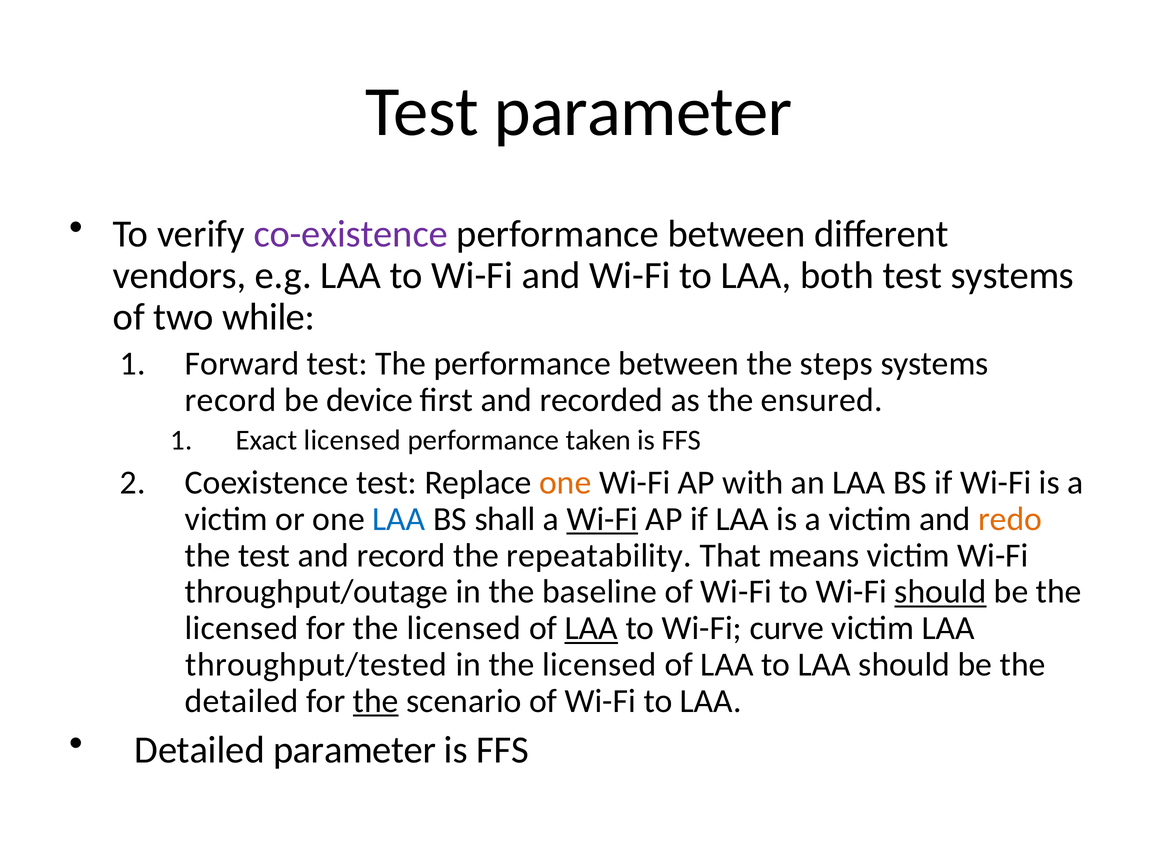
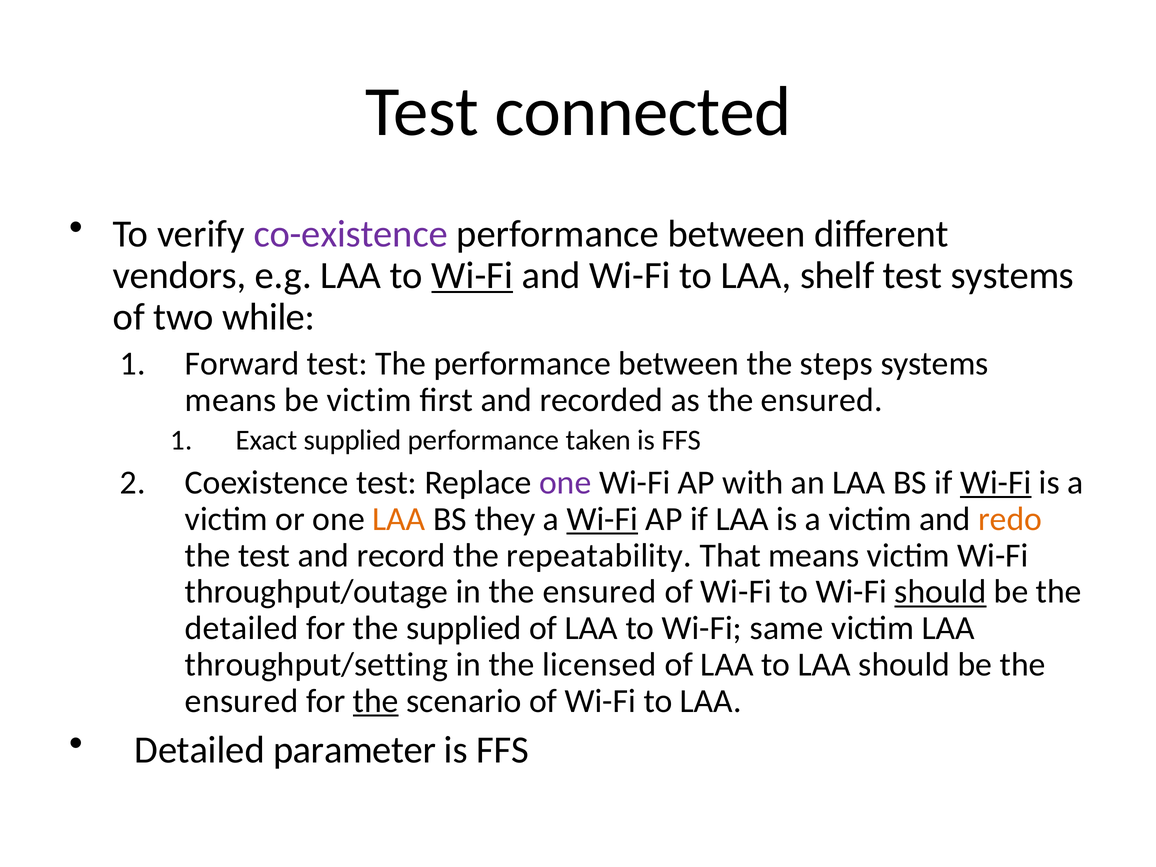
Test parameter: parameter -> connected (643, 112)
Wi-Fi underline: none -> present (472, 276)
both: both -> shelf (837, 276)
record: record -> means (231, 400)
be device: device -> victim (369, 400)
Exact licensed: licensed -> supplied (353, 440)
one colour: orange -> purple (565, 483)
Wi-Fi underline: none -> present (996, 483)
LAA colour: blue -> orange (399, 519)
shall: shall -> they (505, 519)
in the baseline: baseline -> ensured (599, 592)
licensed: licensed -> detailed (242, 628)
for the licensed: licensed -> supplied (464, 628)
LAA underline: present -> none (591, 628)
curve: curve -> same (787, 628)
throughput/tested: throughput/tested -> throughput/setting (316, 665)
detailed: detailed -> ensured (242, 701)
